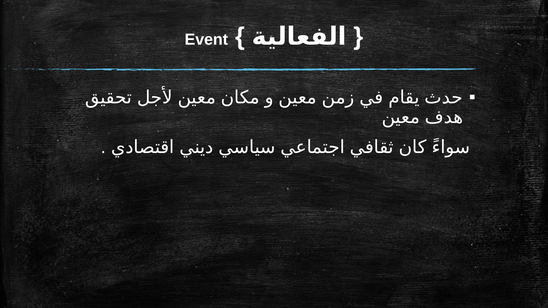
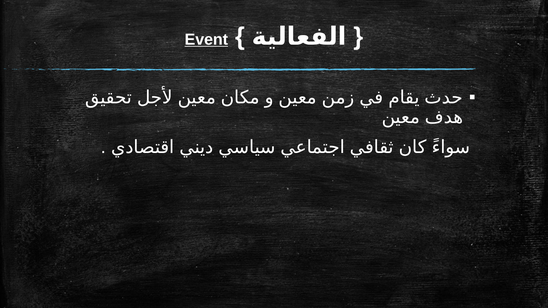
Event underline: none -> present (206, 40)
